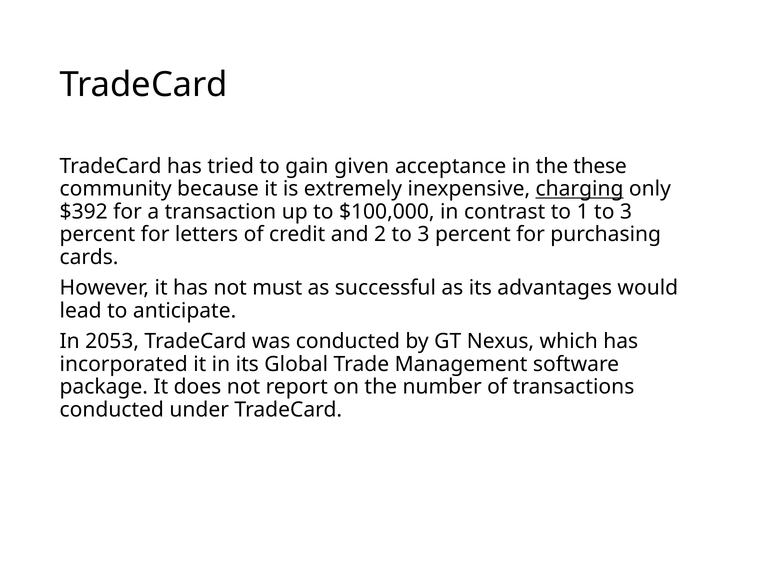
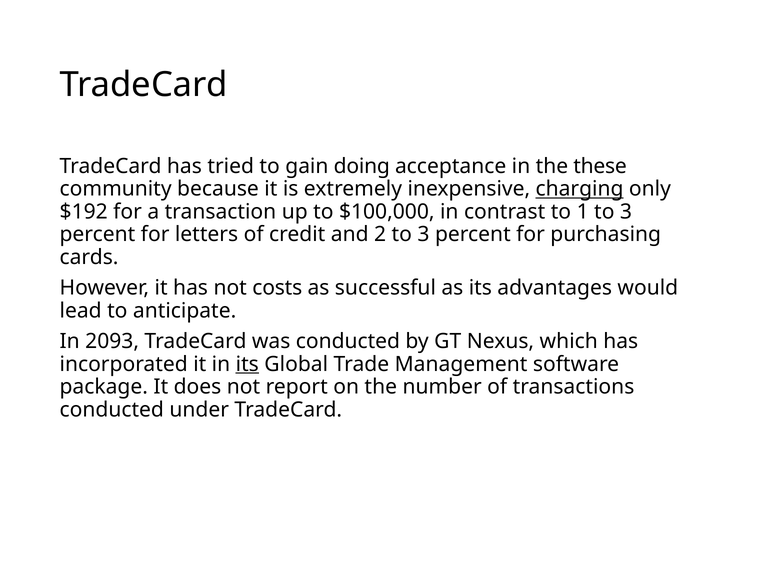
given: given -> doing (362, 166)
$392: $392 -> $192 (84, 212)
must: must -> costs (277, 288)
2053: 2053 -> 2093 (112, 341)
its underline: none -> present (247, 364)
